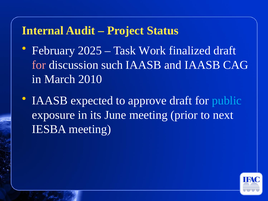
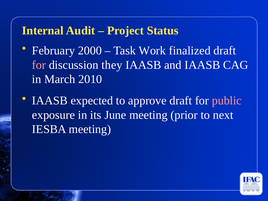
2025: 2025 -> 2000 (90, 51)
such: such -> they (112, 65)
public colour: light blue -> pink (227, 101)
